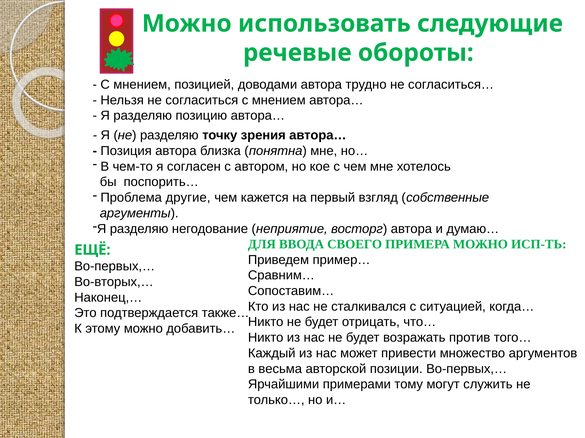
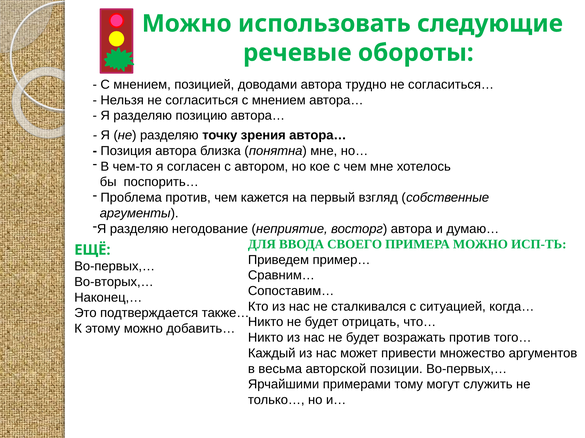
Проблема другие: другие -> против (188, 198)
